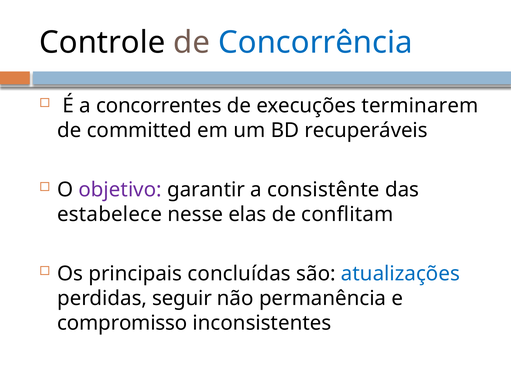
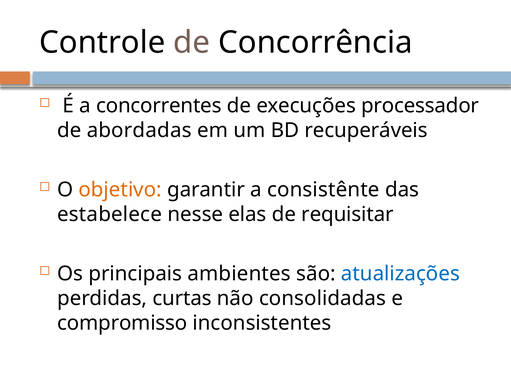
Concorrência colour: blue -> black (315, 43)
terminarem: terminarem -> processador (420, 106)
committed: committed -> abordadas (139, 130)
objetivo colour: purple -> orange (120, 190)
conflitam: conflitam -> requisitar (347, 214)
concluídas: concluídas -> ambientes (239, 274)
seguir: seguir -> curtas (182, 299)
permanência: permanência -> consolidadas (323, 299)
